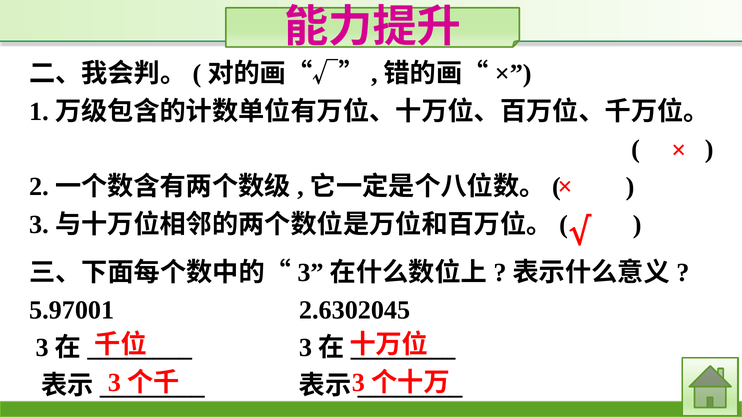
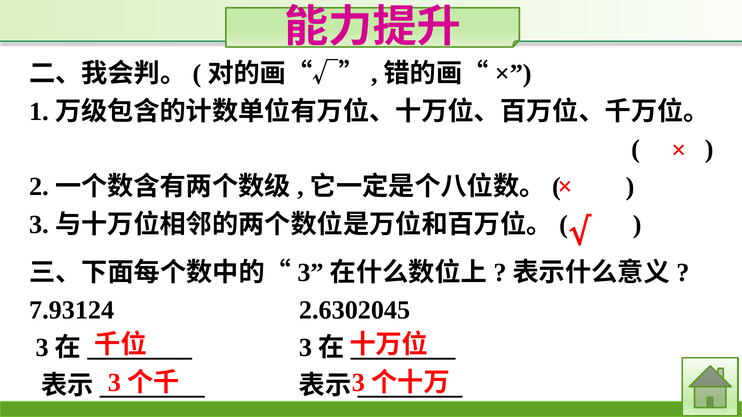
5.97001: 5.97001 -> 7.93124 (72, 310)
